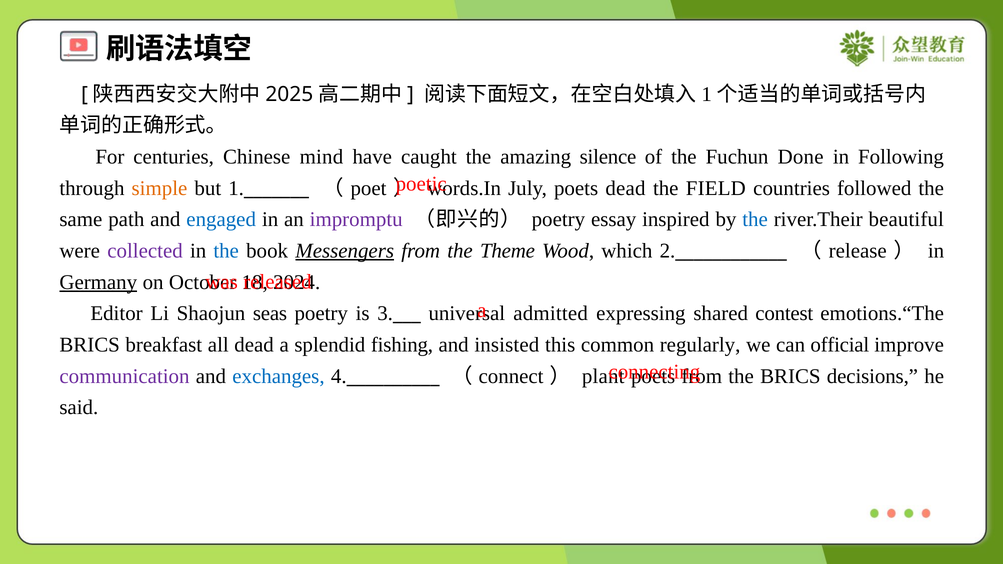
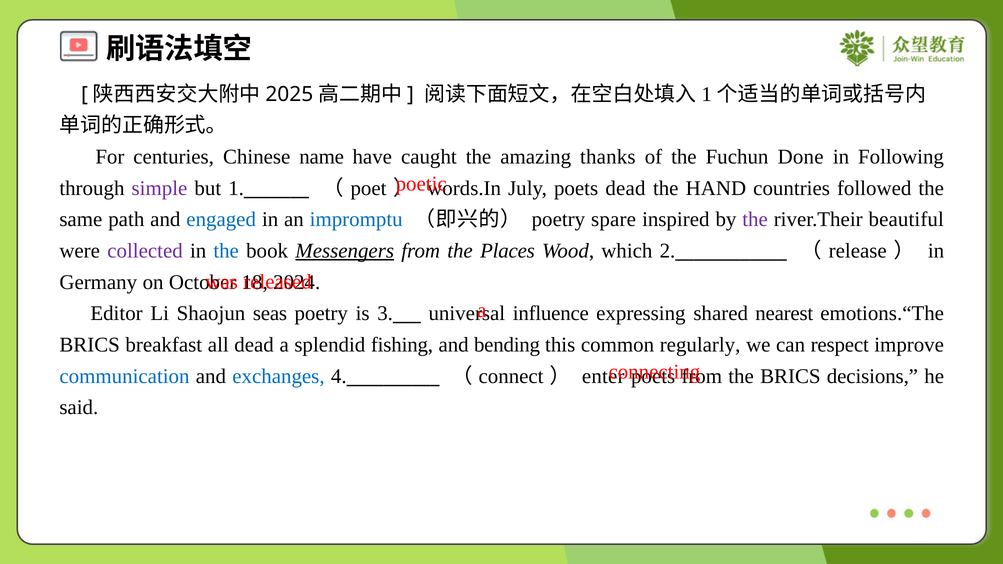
mind: mind -> name (322, 157)
silence: silence -> thanks (608, 157)
simple colour: orange -> purple (159, 188)
FIELD: FIELD -> HAND (716, 188)
impromptu colour: purple -> blue (356, 220)
essay: essay -> spare (614, 220)
the colour: blue -> purple (755, 220)
Theme: Theme -> Places (507, 251)
Germany underline: present -> none (98, 282)
admitted: admitted -> influence (551, 314)
contest: contest -> nearest (784, 314)
insisted: insisted -> bending (507, 345)
official: official -> respect (840, 345)
communication colour: purple -> blue (124, 376)
plant: plant -> enter (603, 376)
